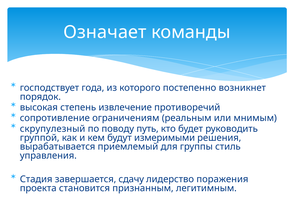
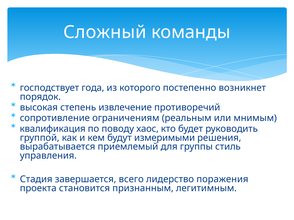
Означает: Означает -> Сложный (105, 32)
скрупулезный: скрупулезный -> квалификация (53, 129)
путь: путь -> хаос (148, 129)
сдачу: сдачу -> всего (131, 180)
